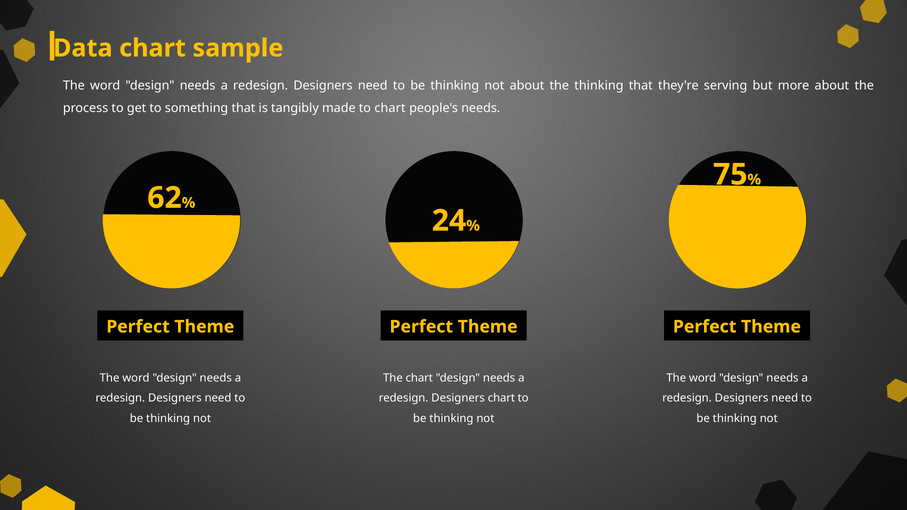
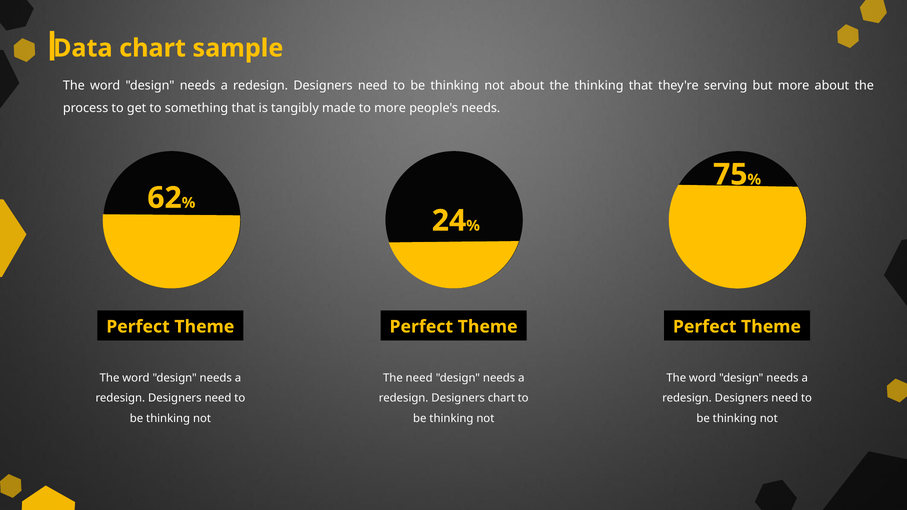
to chart: chart -> more (390, 108)
The chart: chart -> need (419, 378)
